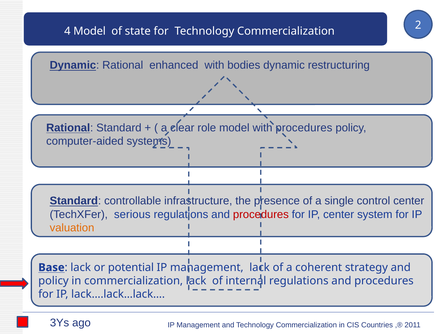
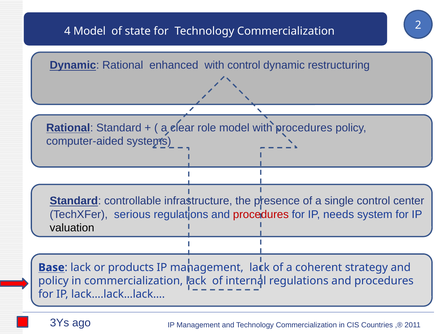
with bodies: bodies -> control (244, 65)
IP center: center -> needs (339, 215)
valuation colour: orange -> black (72, 228)
potential: potential -> products (131, 268)
